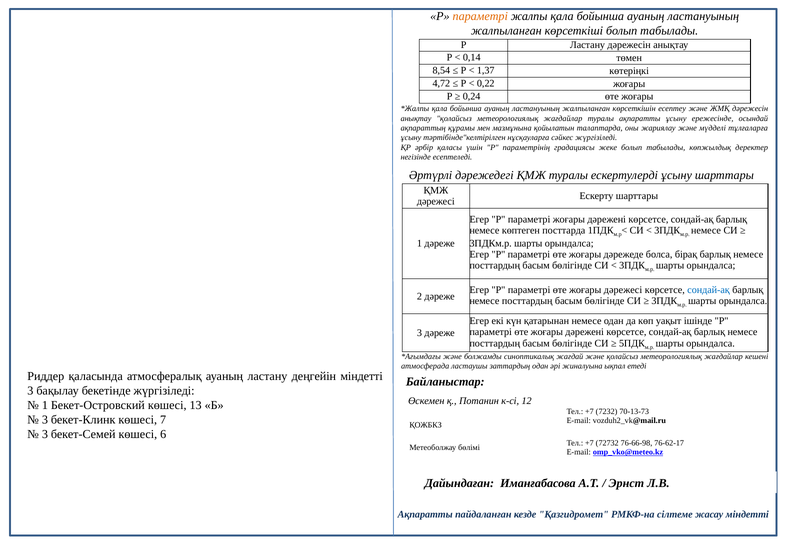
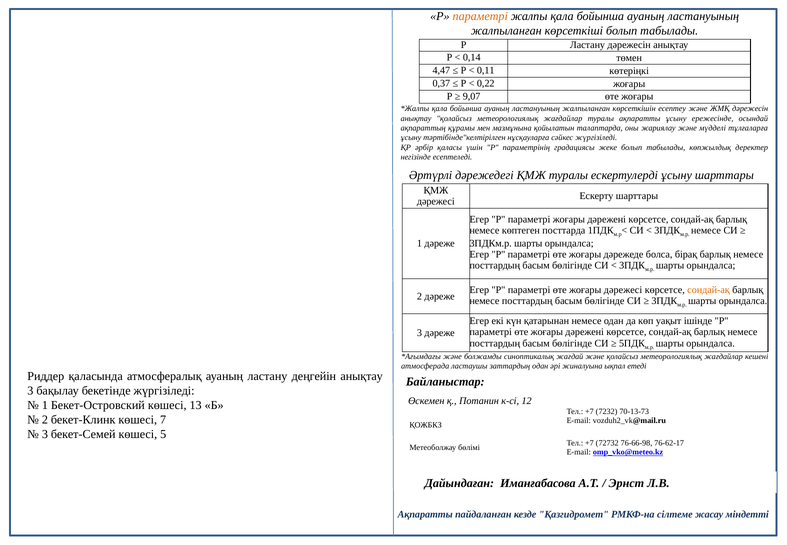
8,54: 8,54 -> 4,47 (441, 71)
1,37: 1,37 -> 0,11 (486, 71)
4,72: 4,72 -> 0,37 (441, 83)
0,24: 0,24 -> 9,07 (472, 96)
сондай-ақ colour: blue -> orange (709, 290)
деңгейін міндетті: міндетті -> анықтау (362, 376)
3: 3 -> 2 (45, 420)
6: 6 -> 5 (163, 434)
